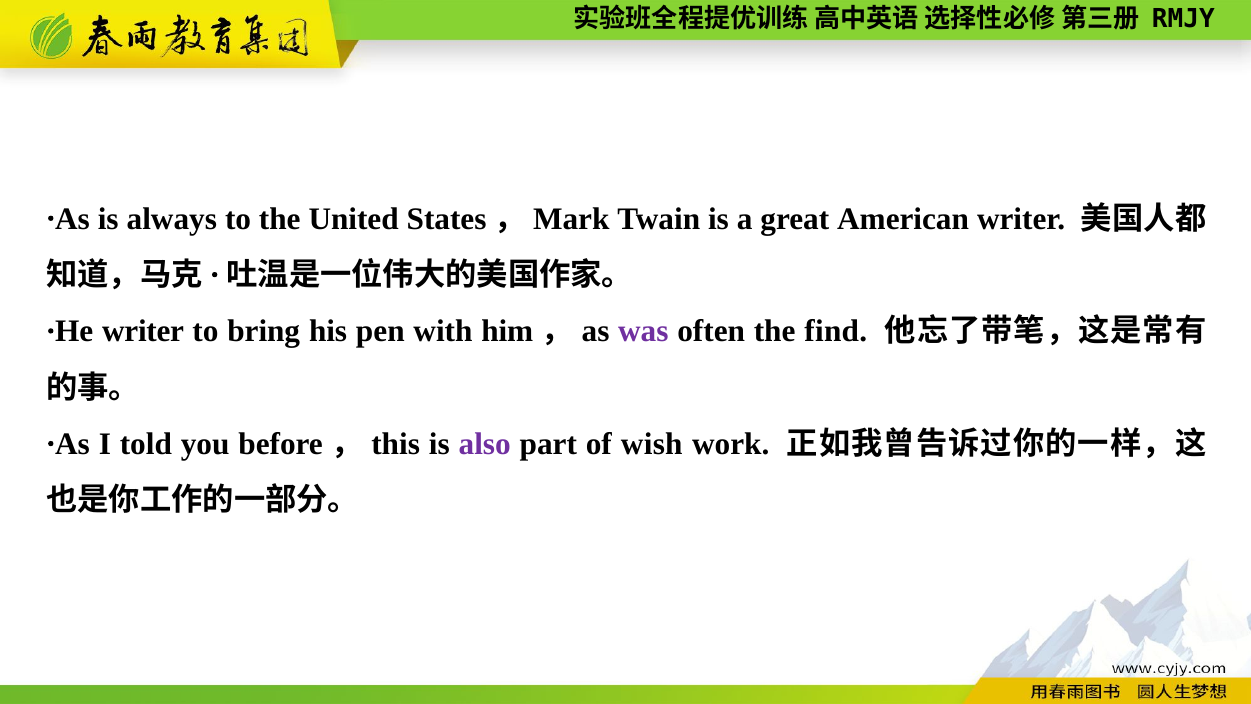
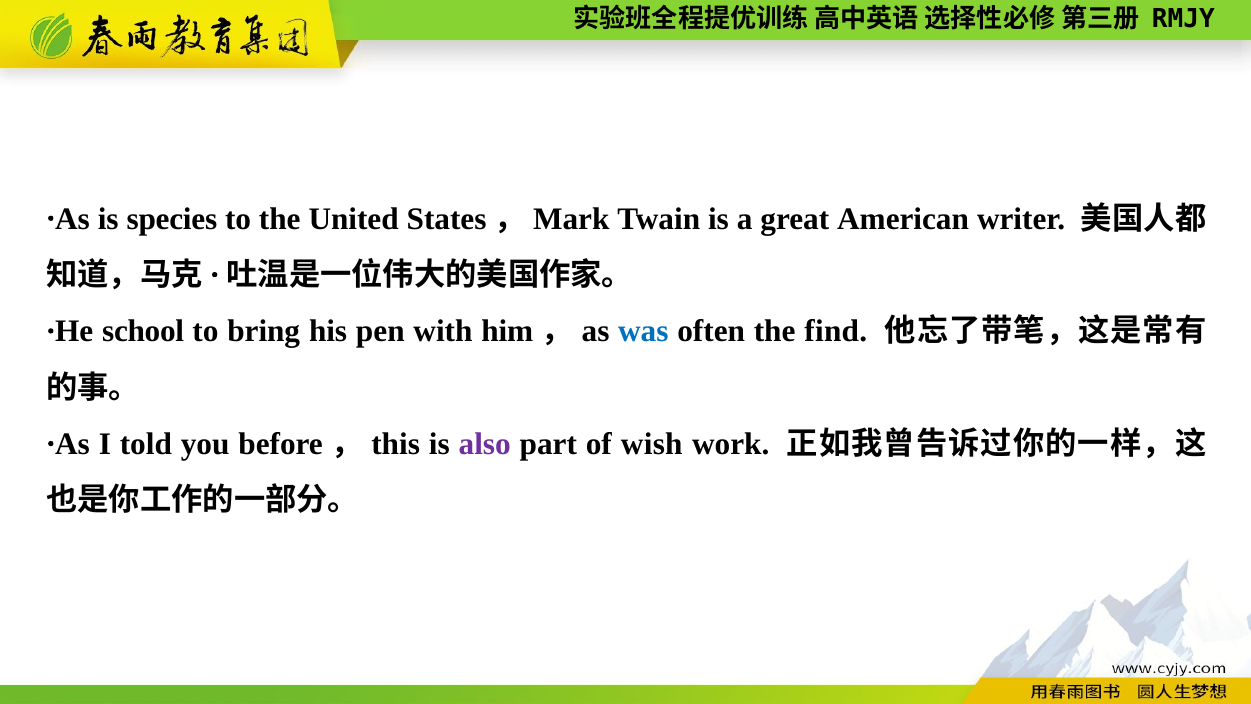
always: always -> species (172, 219)
writer: writer -> school (143, 332)
was colour: purple -> blue (643, 332)
